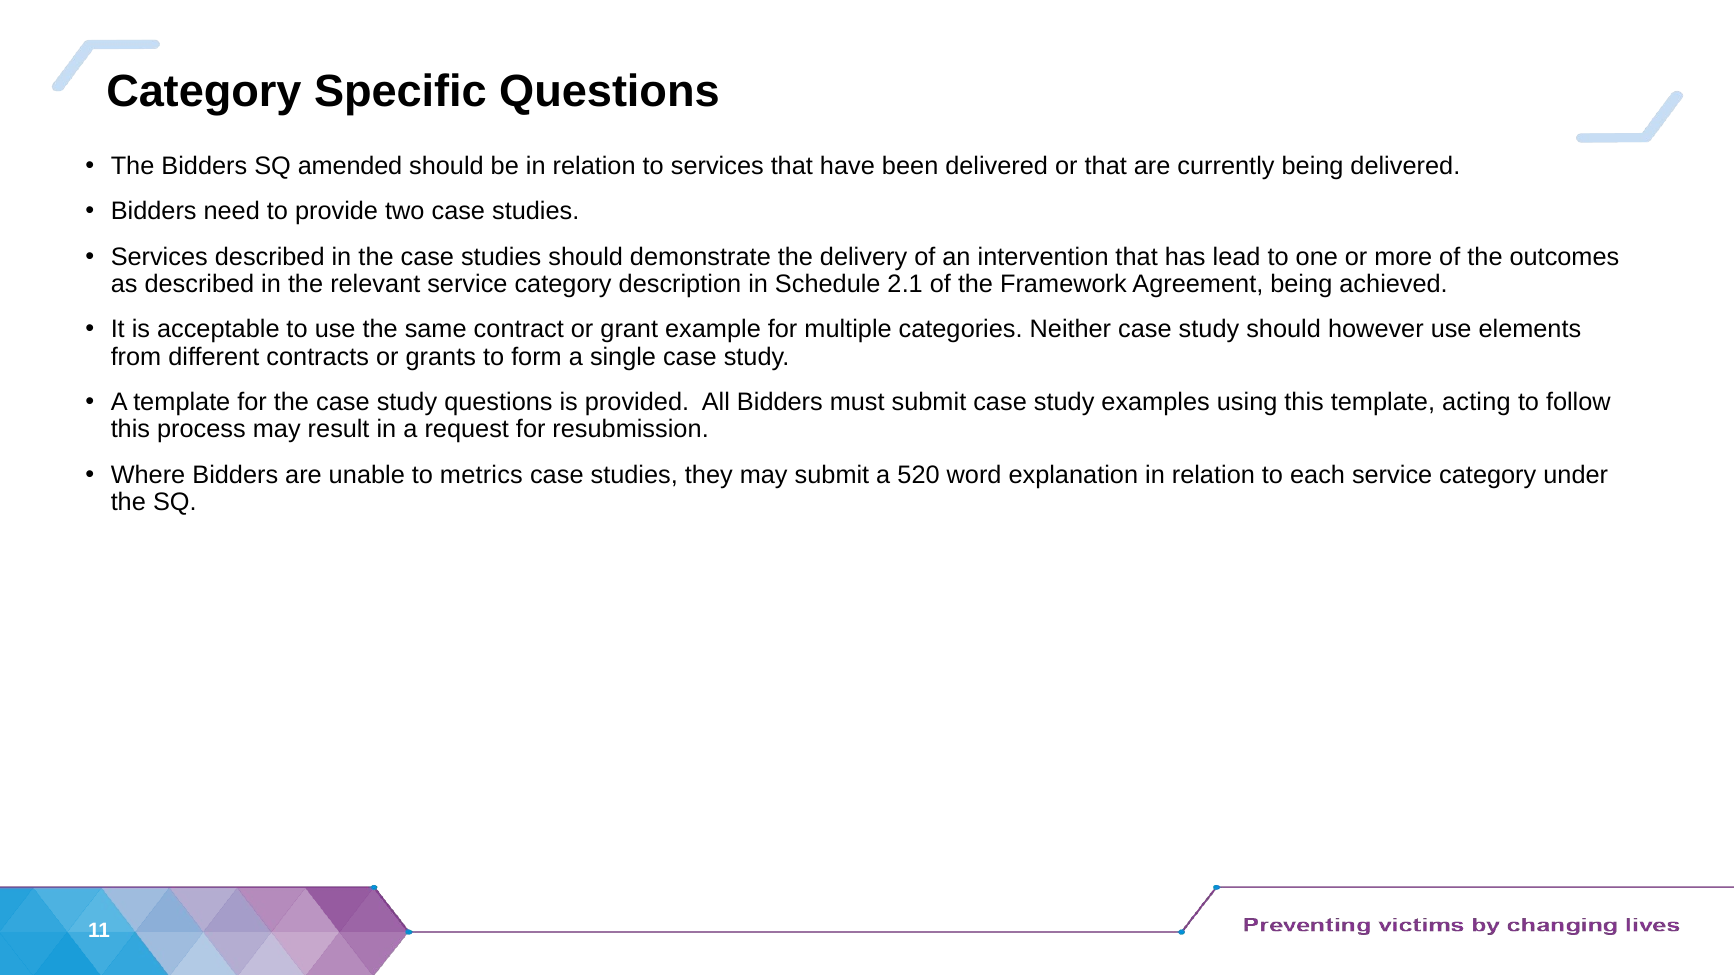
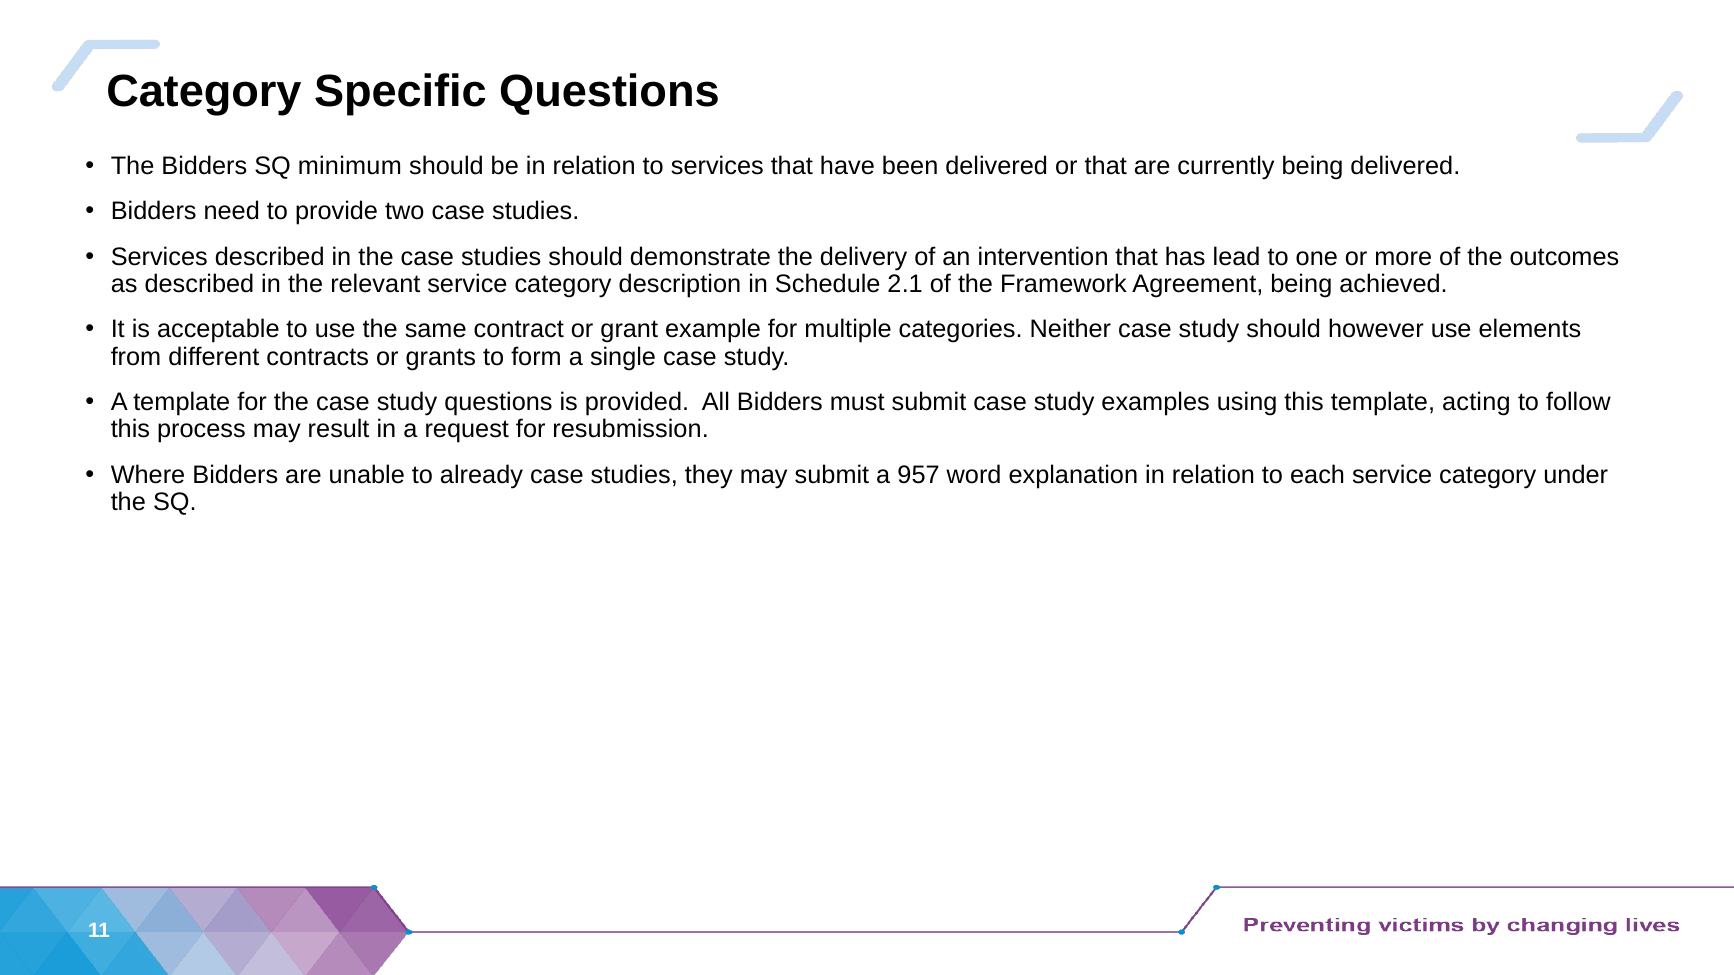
amended: amended -> minimum (350, 166)
metrics: metrics -> already (481, 475)
520: 520 -> 957 (919, 475)
